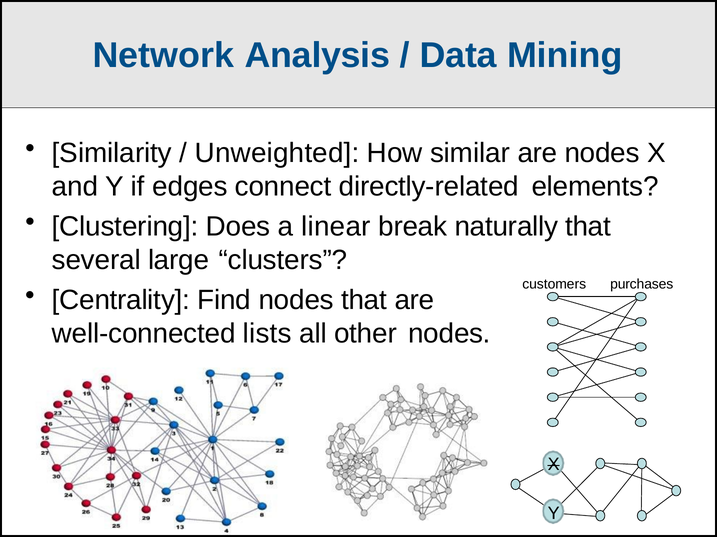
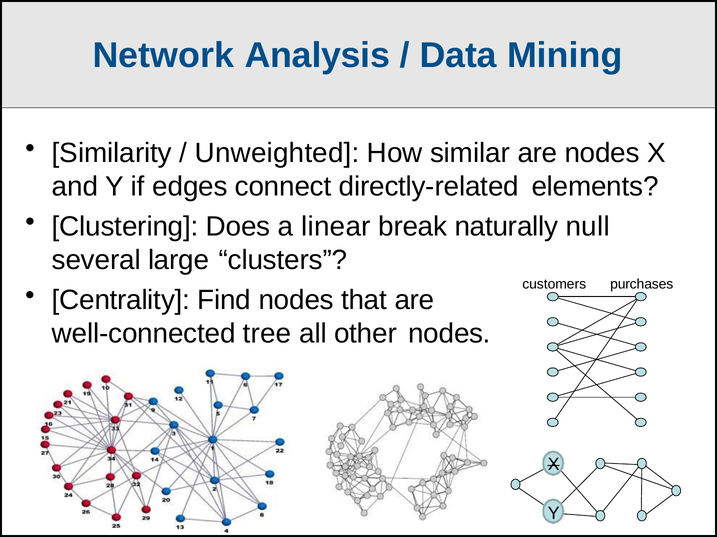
naturally that: that -> null (588, 227)
lists: lists -> tree (267, 334)
